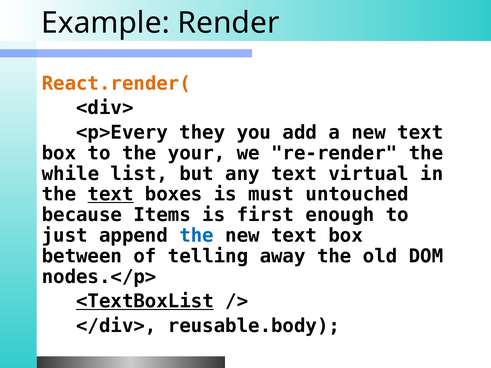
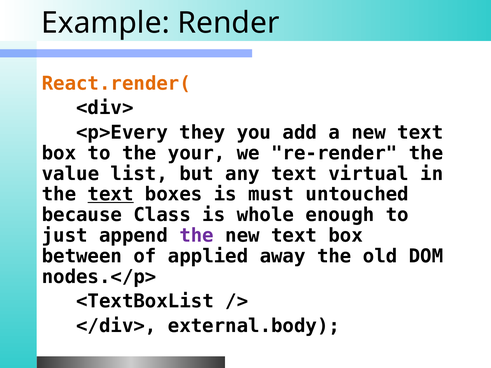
while: while -> value (70, 174)
Items: Items -> Class (162, 215)
first: first -> whole (265, 215)
the colour: blue -> purple (197, 236)
telling: telling -> applied (208, 256)
<TextBoxList underline: present -> none (145, 302)
reusable.body: reusable.body -> external.body (254, 326)
